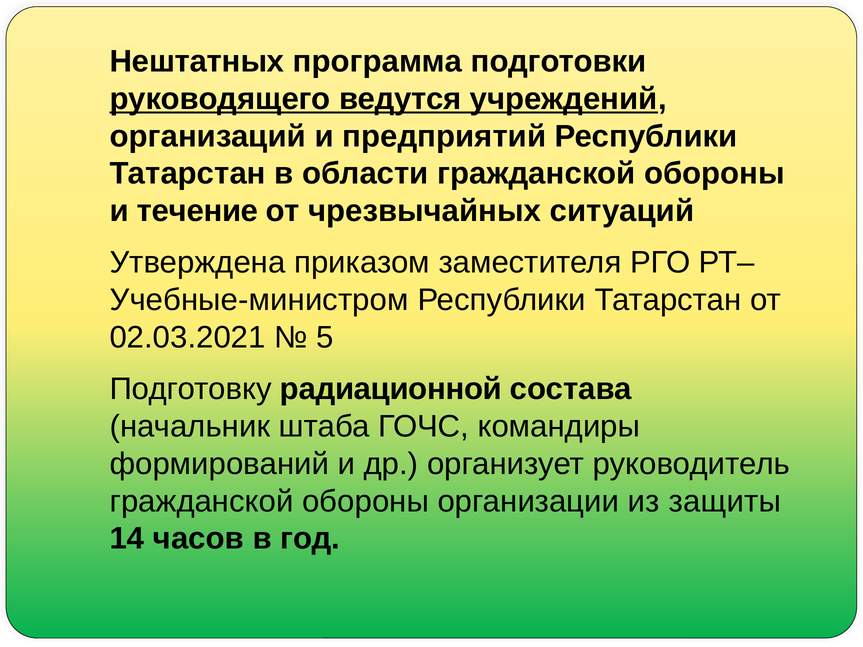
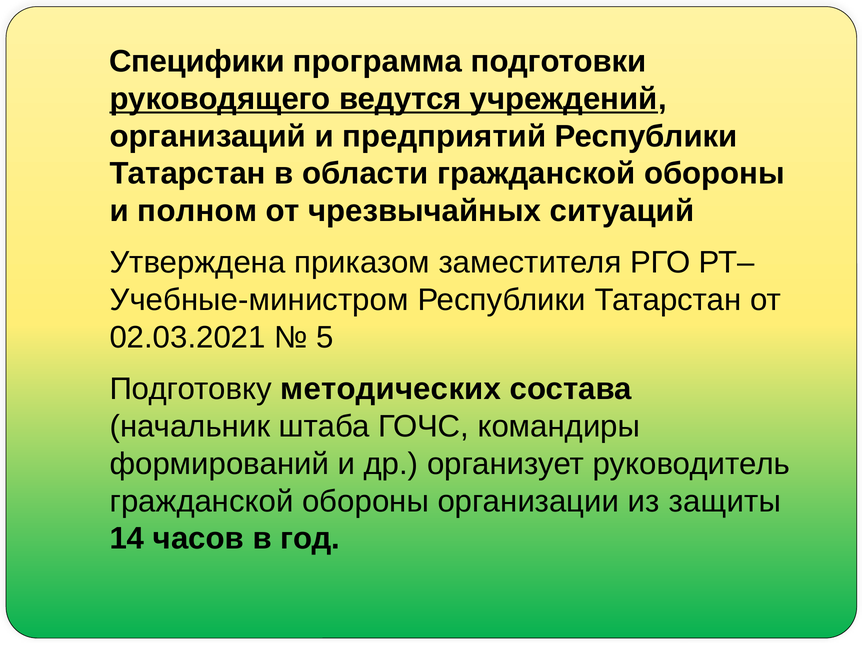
Нештатных: Нештатных -> Специфики (197, 62)
течение: течение -> полном (197, 211)
радиационной: радиационной -> методических (391, 389)
